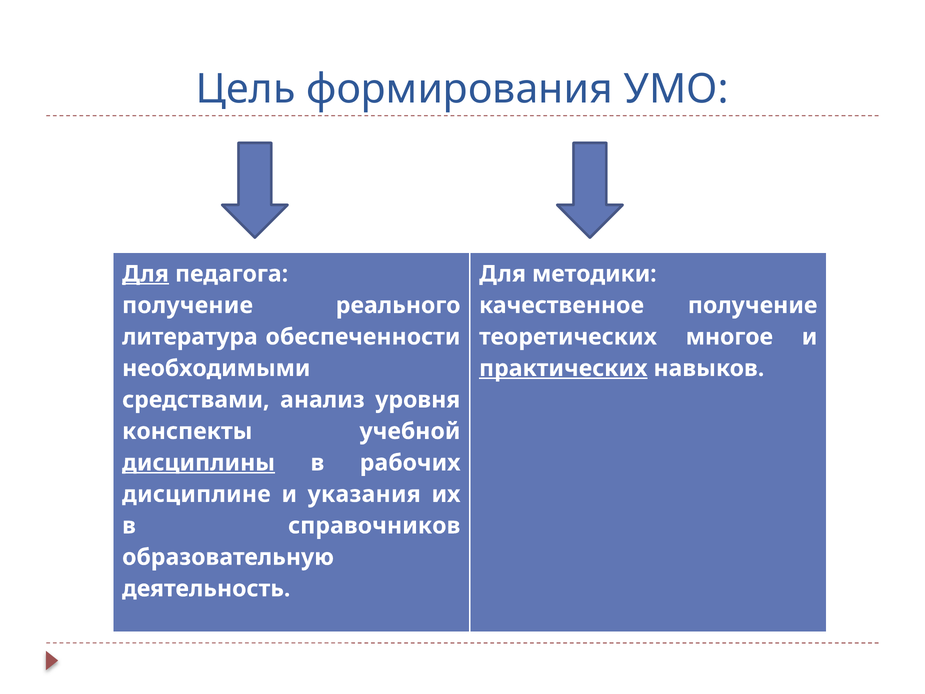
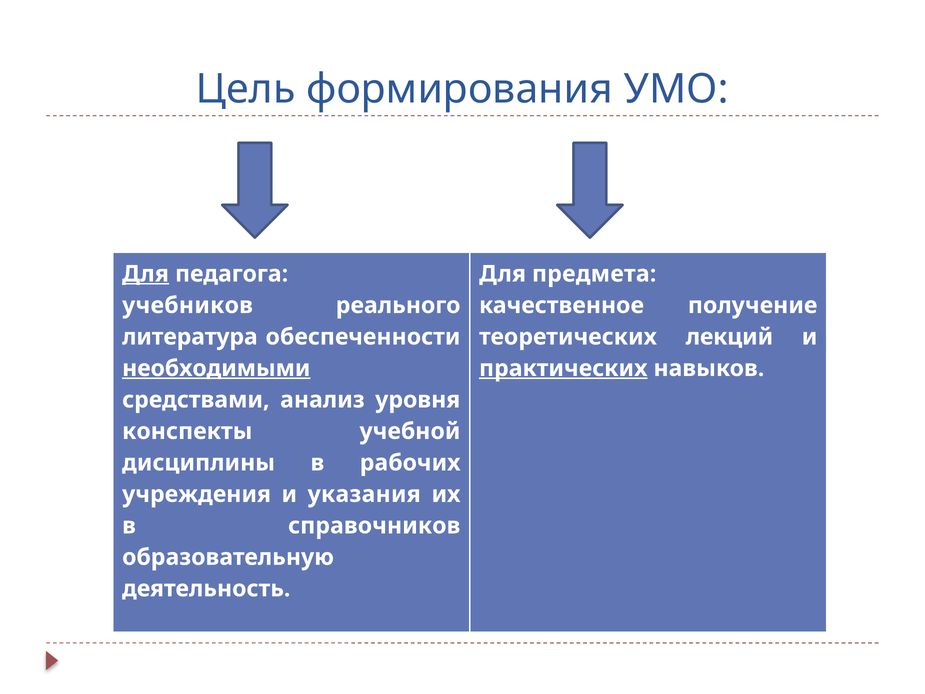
методики: методики -> предмета (594, 274)
получение: получение -> учебников (188, 305)
многое: многое -> лекций (729, 337)
необходимыми underline: none -> present (216, 368)
дисциплины underline: present -> none (199, 463)
дисциплине: дисциплине -> учреждения (197, 494)
